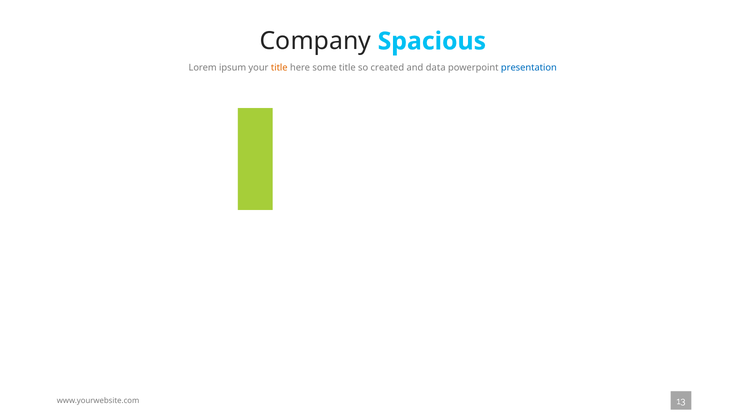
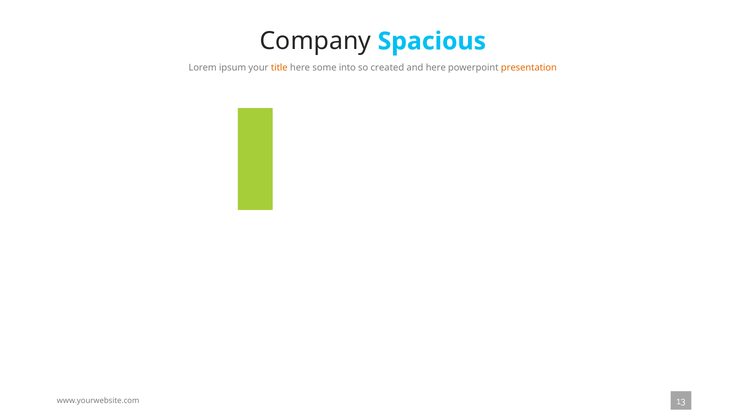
some title: title -> into (347, 68)
and data: data -> here (436, 68)
presentation colour: blue -> orange (529, 68)
